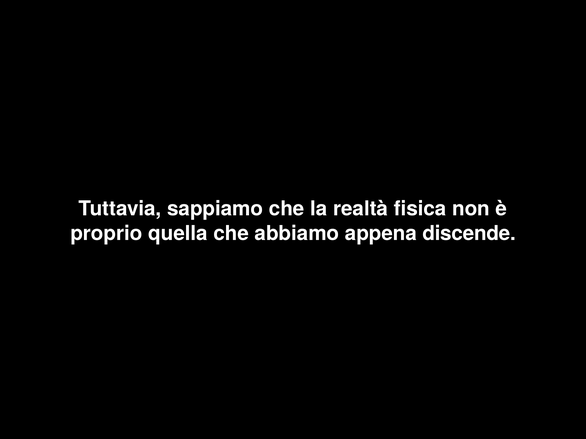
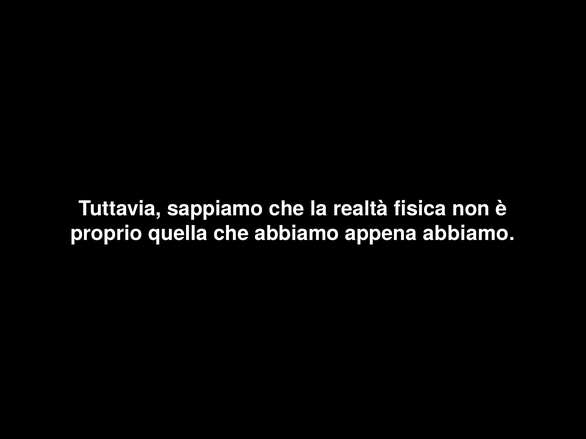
appena discende: discende -> abbiamo (469, 234)
